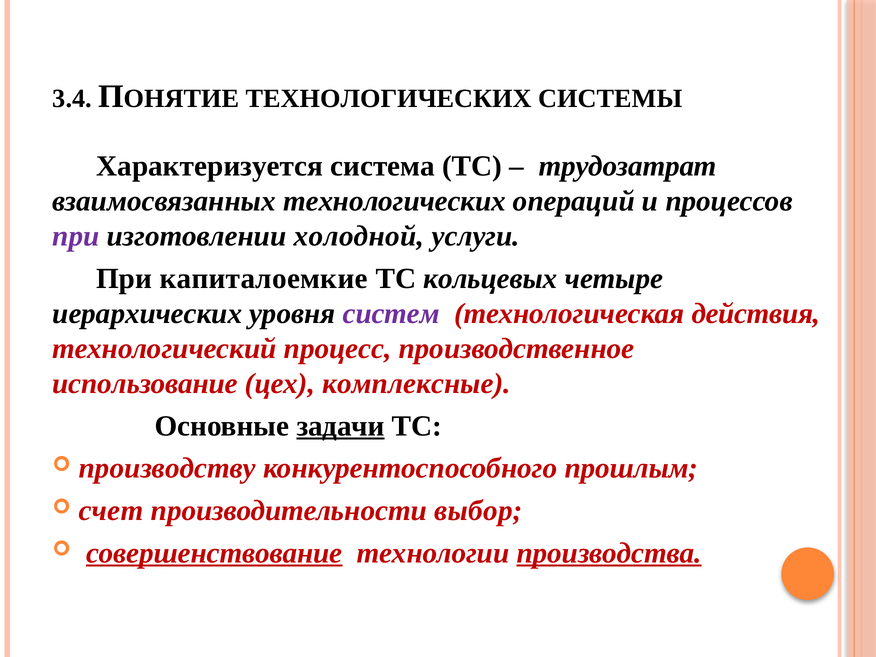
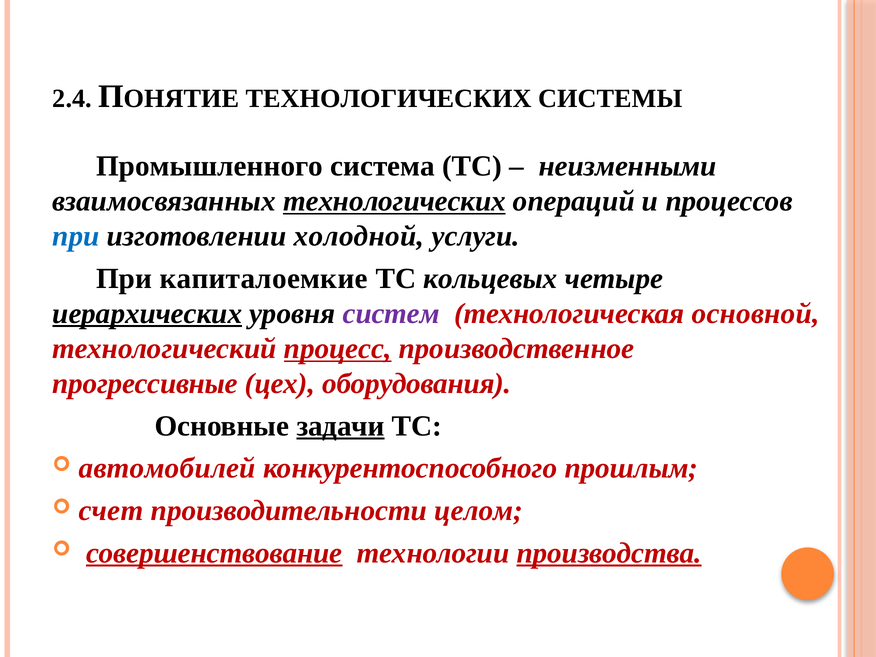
3.4: 3.4 -> 2.4 (72, 99)
Характеризуется: Характеризуется -> Промышленного (210, 166)
трудозатрат: трудозатрат -> неизменными (628, 166)
технологических underline: none -> present (394, 201)
при colour: purple -> blue (76, 236)
иерархических underline: none -> present (147, 314)
действия: действия -> основной (756, 314)
процесс underline: none -> present (338, 349)
использование: использование -> прогрессивные (145, 384)
комплексные: комплексные -> оборудования (417, 384)
производству: производству -> автомобилей (167, 468)
выбор: выбор -> целом (479, 511)
